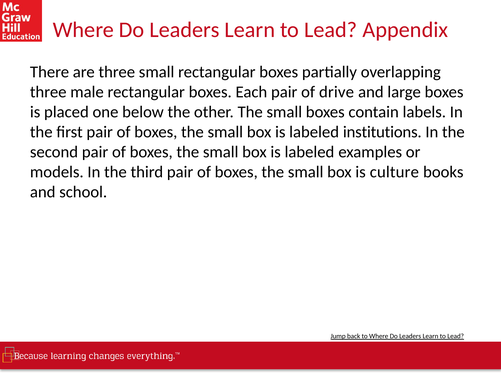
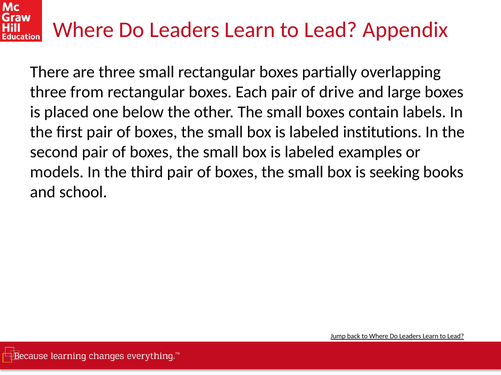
male: male -> from (87, 92)
culture: culture -> seeking (395, 172)
